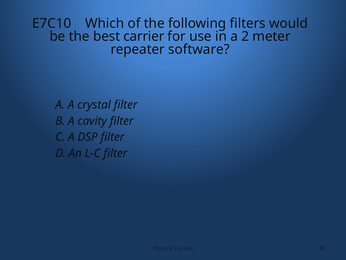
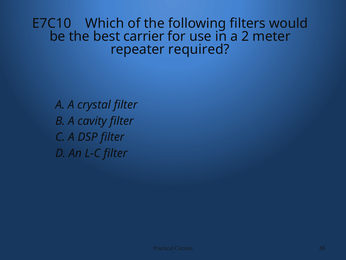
software: software -> required (199, 49)
